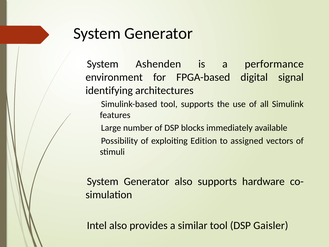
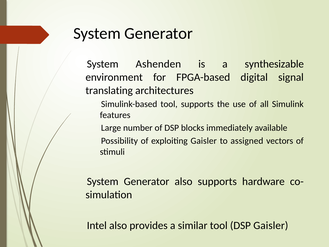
performance: performance -> synthesizable (274, 64)
identifying: identifying -> translating (109, 90)
exploiting Edition: Edition -> Gaisler (204, 141)
